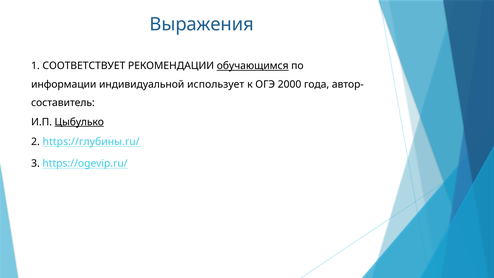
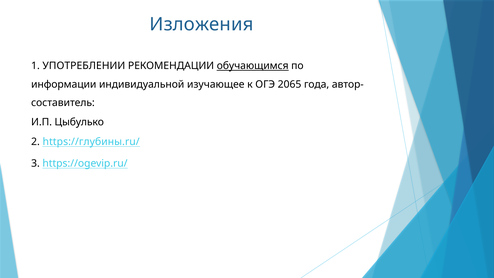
Выражения: Выражения -> Изложения (201, 25)
СООТВЕТСТВУЕТ: СООТВЕТСТВУЕТ -> УПОТРЕБЛЕНИИ (84, 66)
использует: использует -> изучающее (216, 84)
2000: 2000 -> 2065 (290, 84)
Цыбулько underline: present -> none (79, 122)
